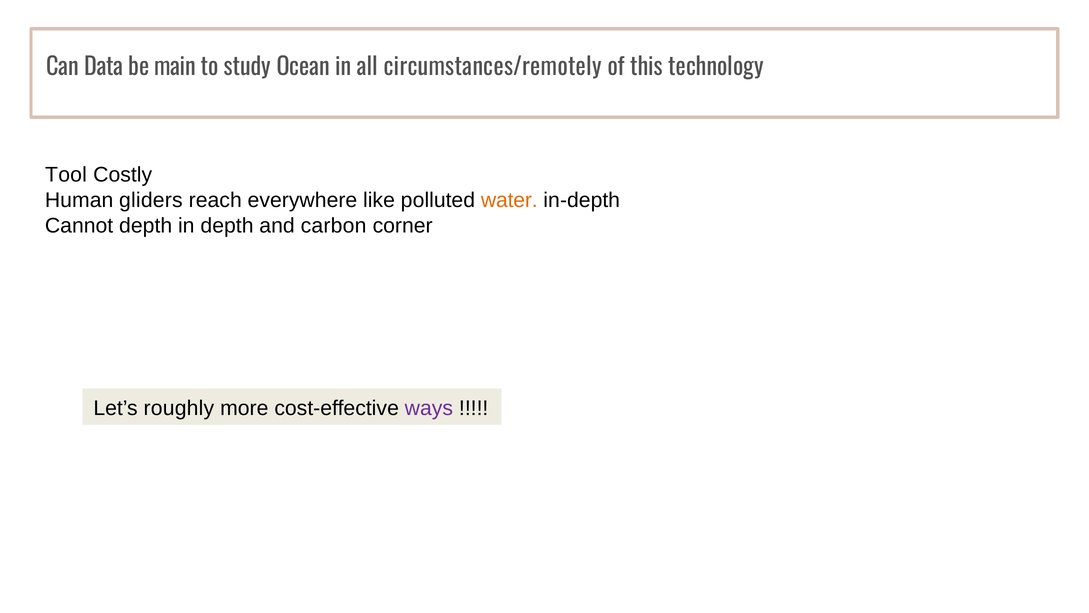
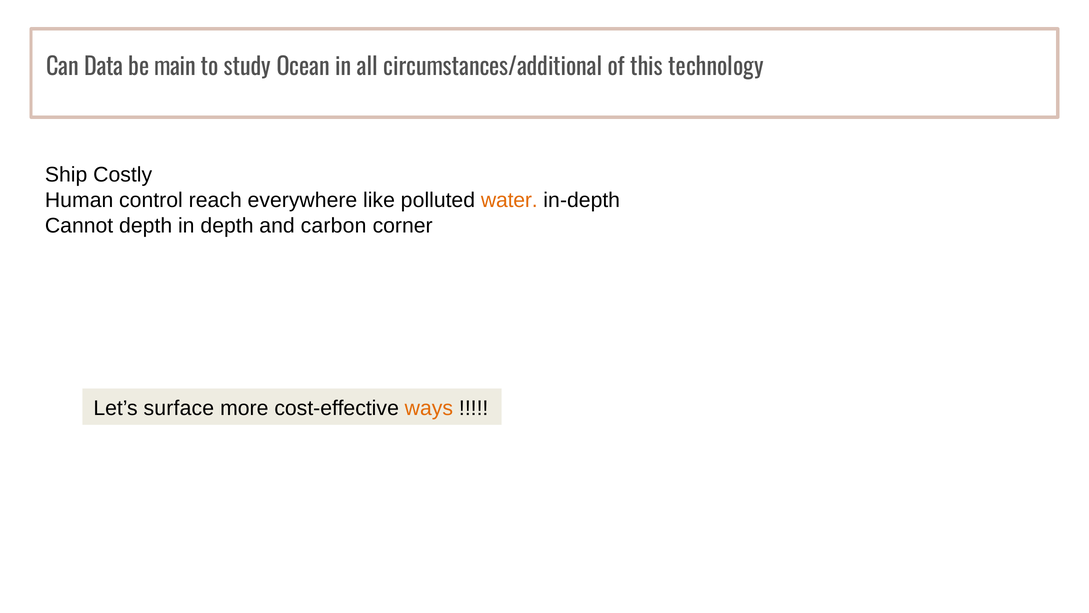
circumstances/remotely: circumstances/remotely -> circumstances/additional (493, 67)
Tool: Tool -> Ship (66, 175)
gliders: gliders -> control (151, 200)
roughly: roughly -> surface (179, 408)
ways colour: purple -> orange (429, 408)
